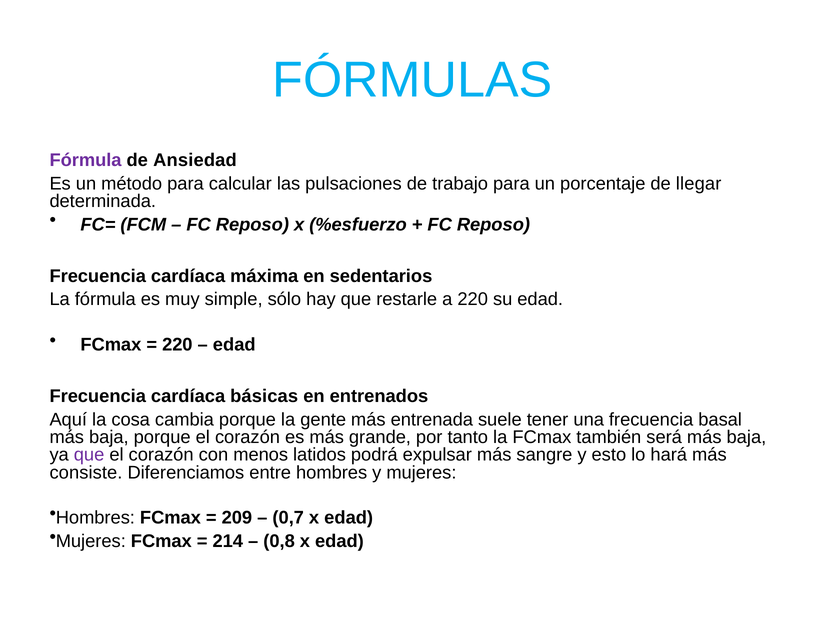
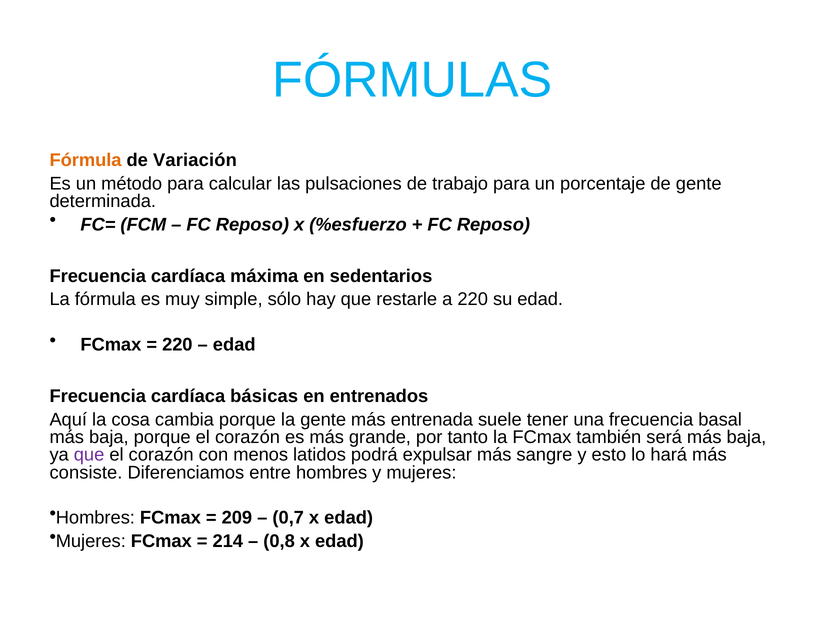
Fórmula colour: purple -> orange (86, 160)
Ansiedad: Ansiedad -> Variación (195, 160)
de llegar: llegar -> gente (699, 184)
